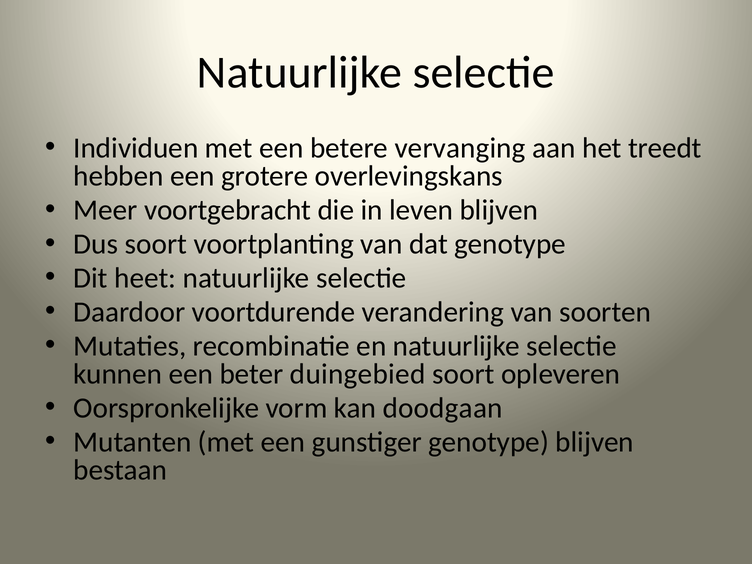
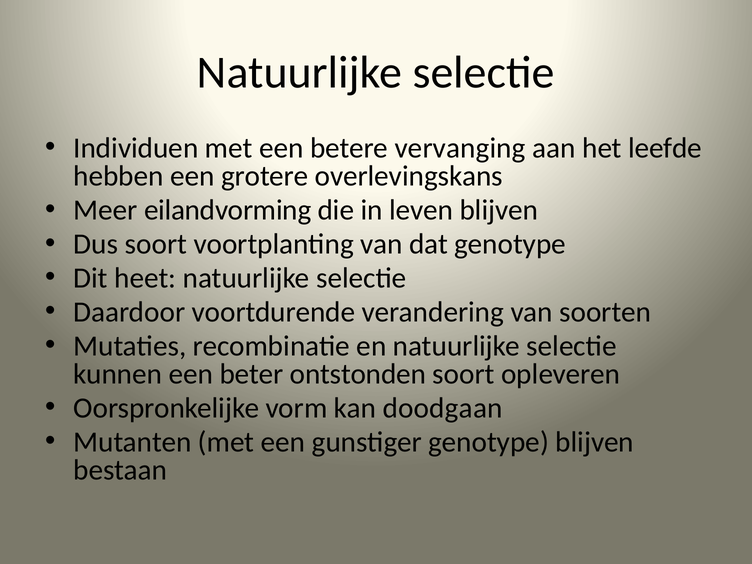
treedt: treedt -> leefde (665, 148)
voortgebracht: voortgebracht -> eilandvorming (228, 210)
duingebied: duingebied -> ontstonden (358, 374)
